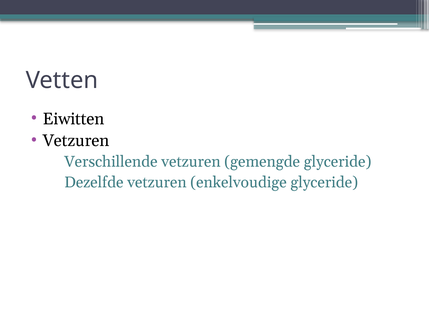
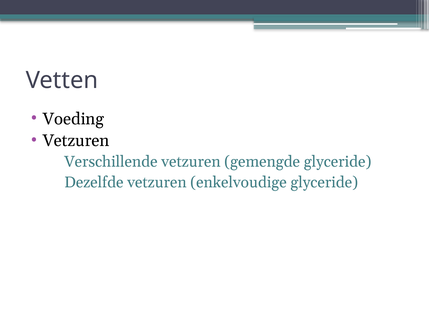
Eiwitten: Eiwitten -> Voeding (73, 119)
